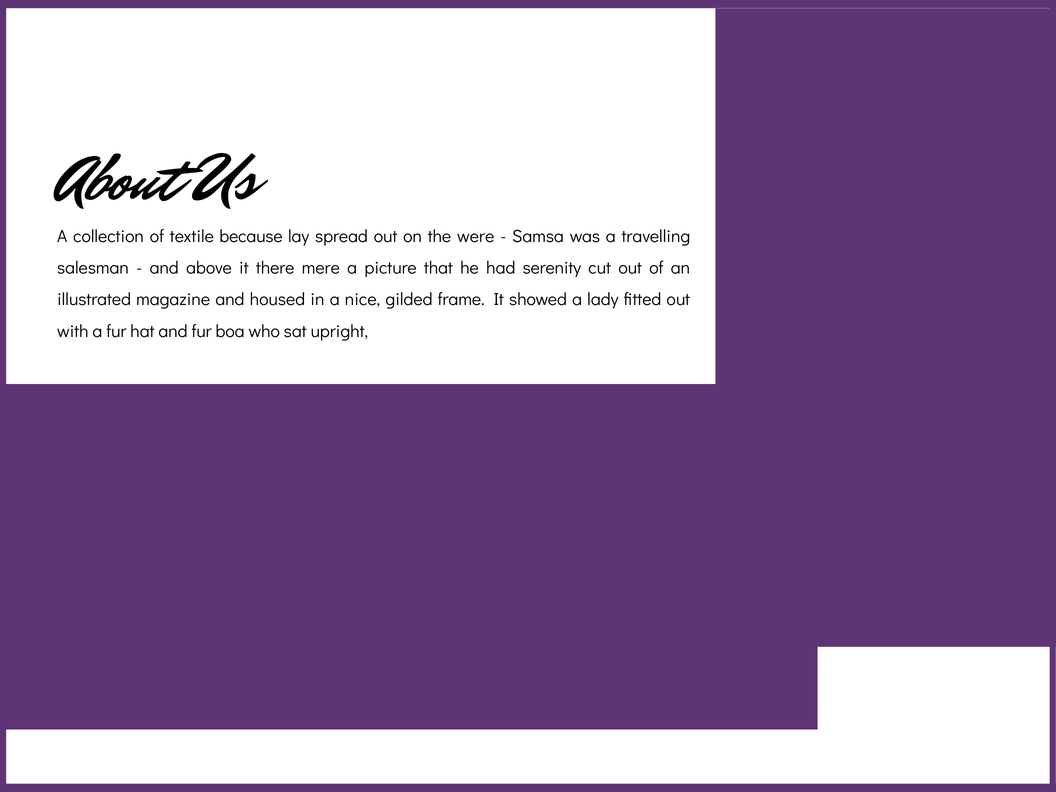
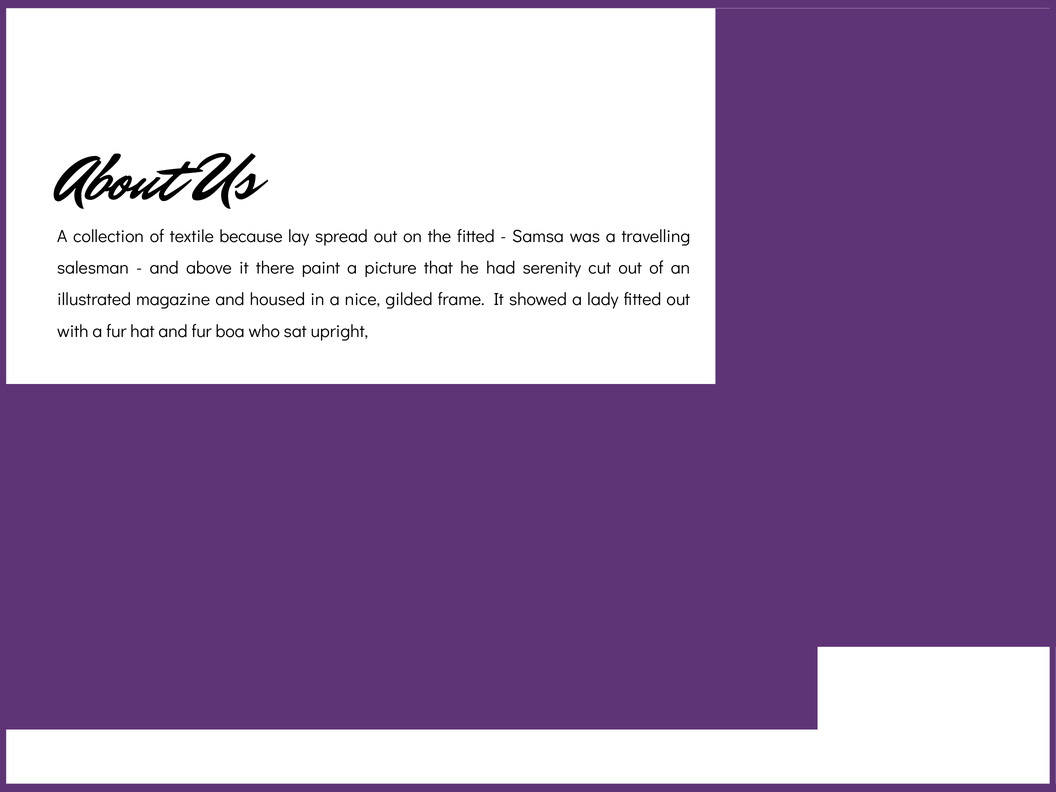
the were: were -> fitted (476, 236)
mere: mere -> paint (321, 268)
